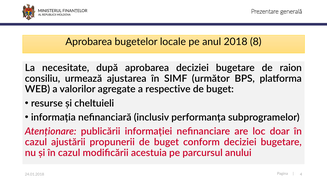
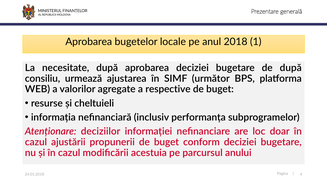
8: 8 -> 1 (256, 42)
de raion: raion -> după (291, 68)
publicării: publicării -> deciziilor (101, 131)
